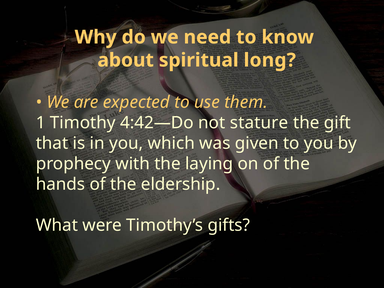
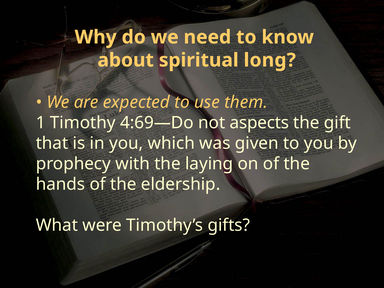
4:42—Do: 4:42—Do -> 4:69—Do (157, 123)
stature: stature -> aspects (259, 123)
